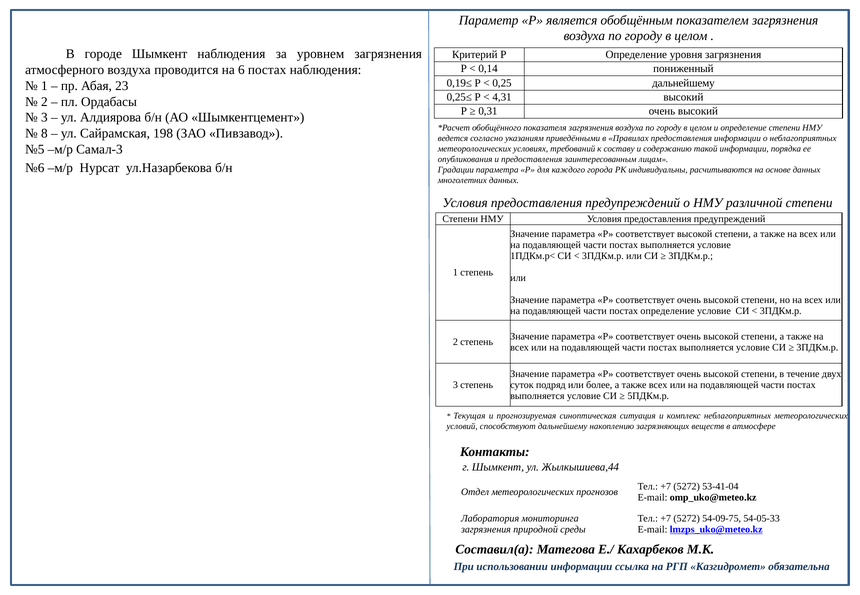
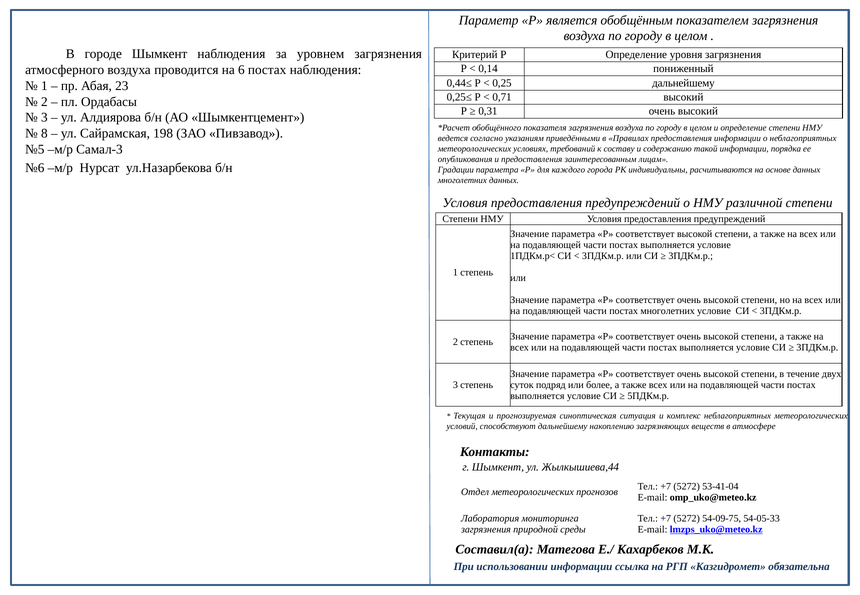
0,19≤: 0,19≤ -> 0,44≤ (459, 83)
4,31: 4,31 -> 0,71 (502, 97)
постах определение: определение -> многолетних (668, 311)
